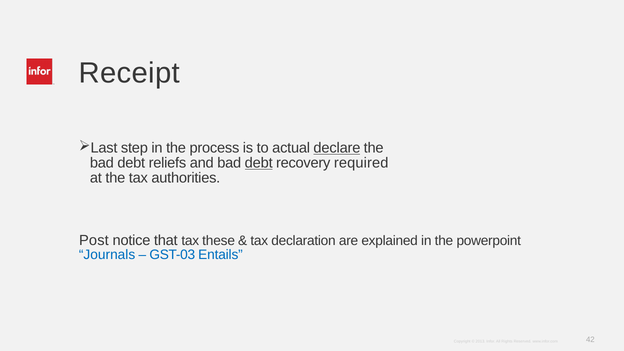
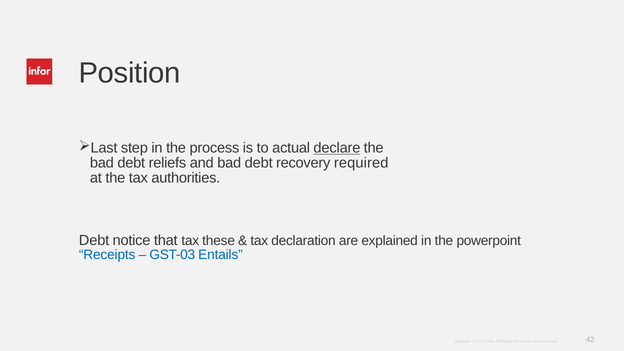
Receipt: Receipt -> Position (130, 73)
debt underline: present -> none (259, 163)
Post: Post -> Debt (94, 240)
Journals: Journals -> Receipts (107, 255)
